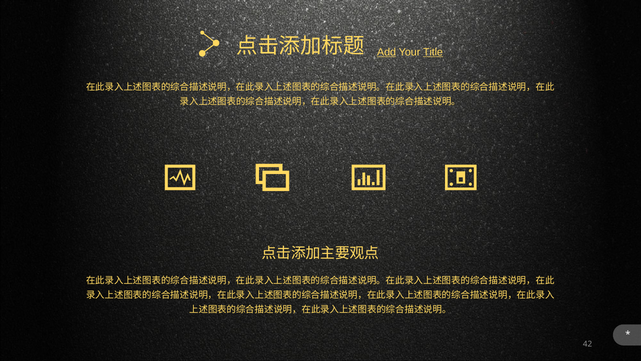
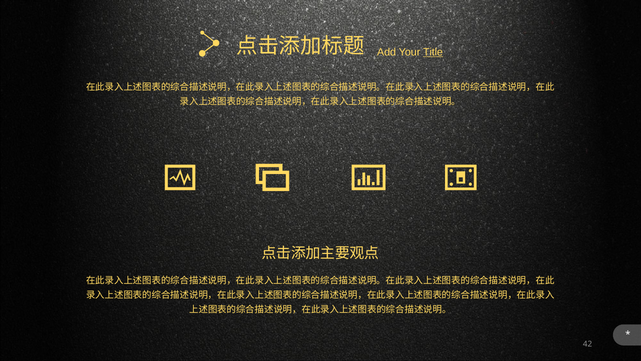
Add underline: present -> none (387, 52)
